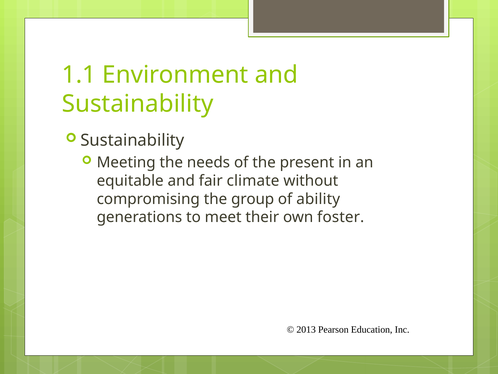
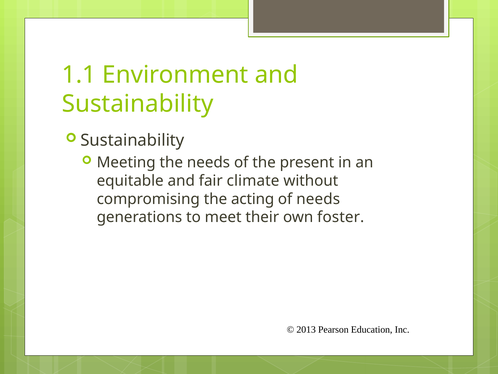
group: group -> acting (253, 199)
of ability: ability -> needs (318, 199)
